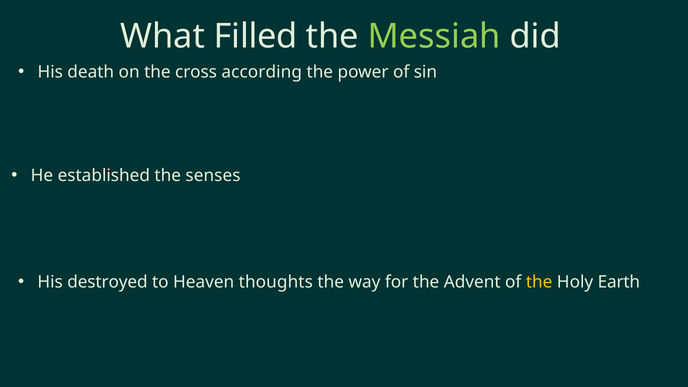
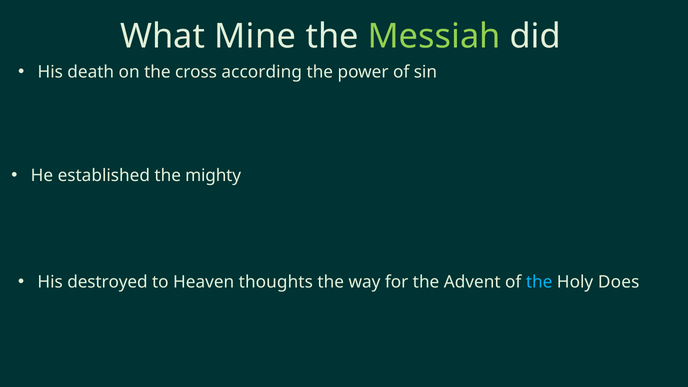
Filled: Filled -> Mine (255, 37)
senses: senses -> mighty (213, 176)
the colour: yellow -> light blue (539, 282)
Earth: Earth -> Does (619, 282)
